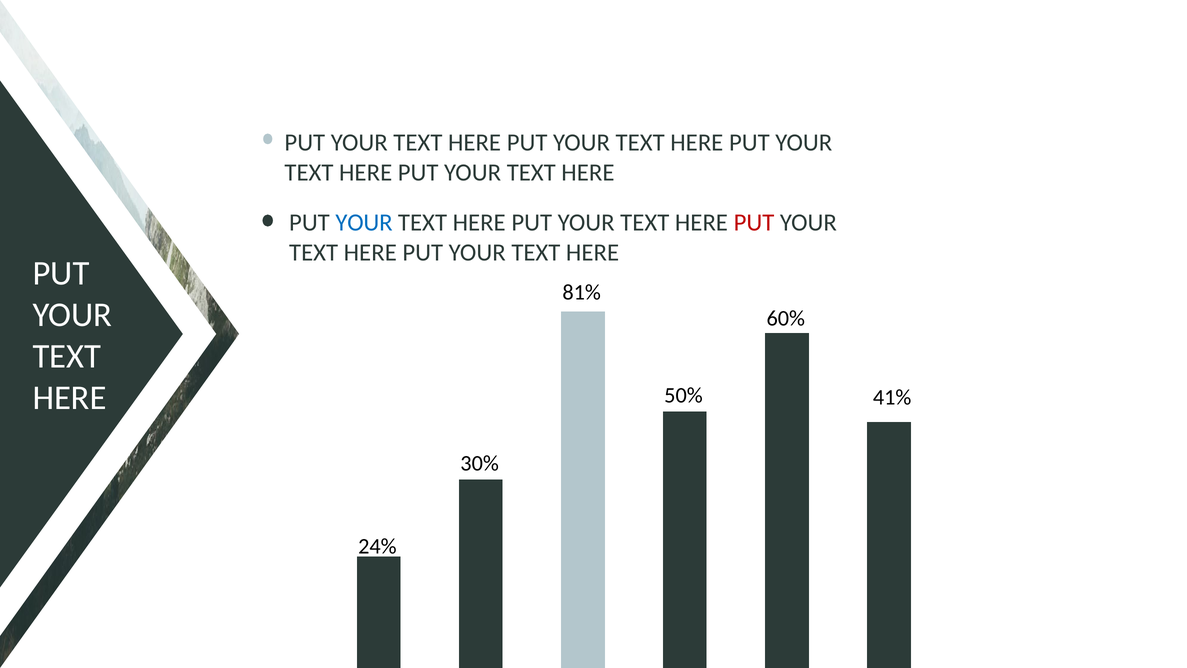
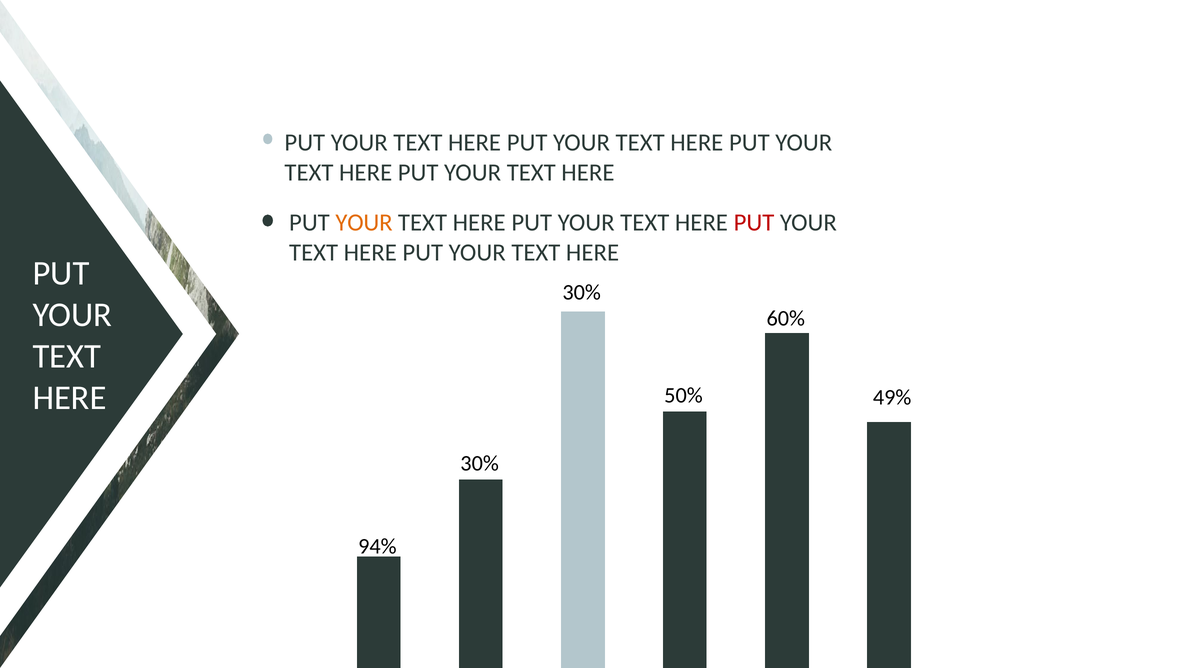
YOUR colour: blue -> orange (364, 223)
81%: 81% -> 30% (582, 292)
41%: 41% -> 49% (892, 397)
24%: 24% -> 94% (377, 546)
